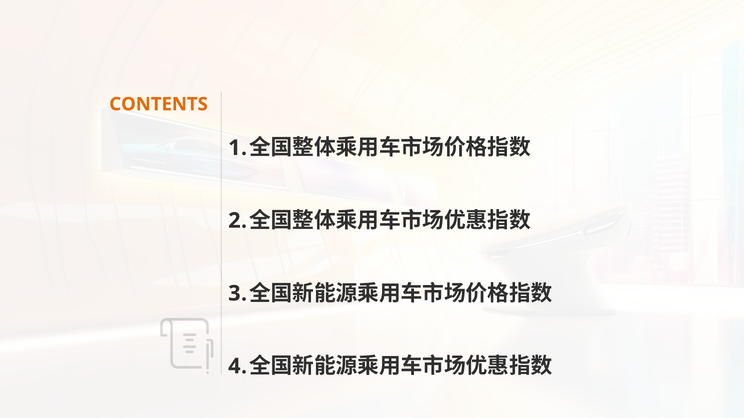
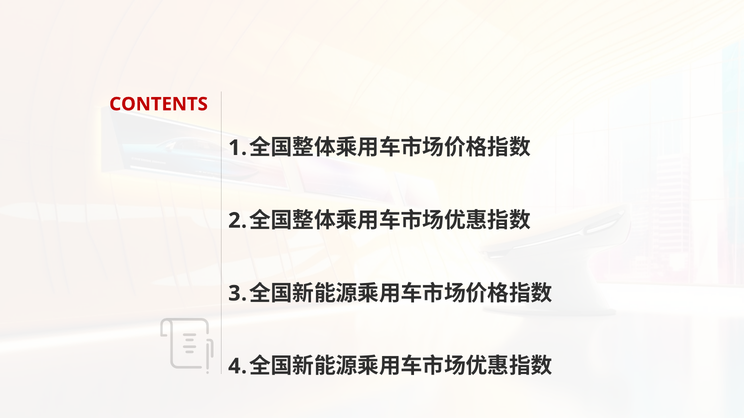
CONTENTS colour: orange -> red (159, 104)
